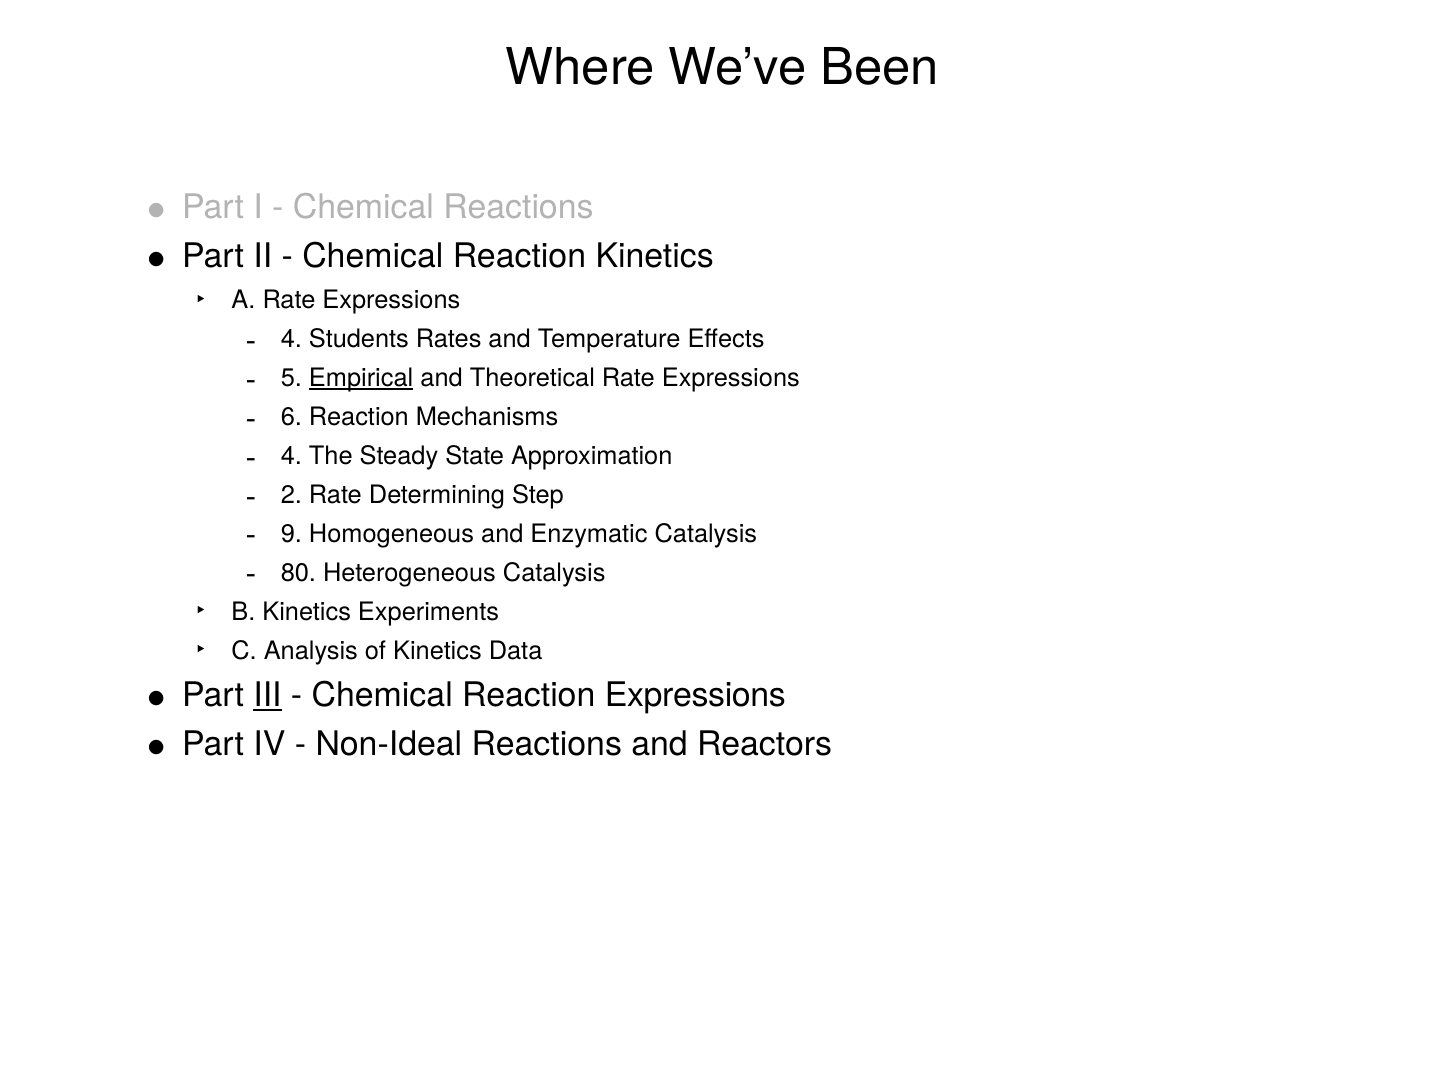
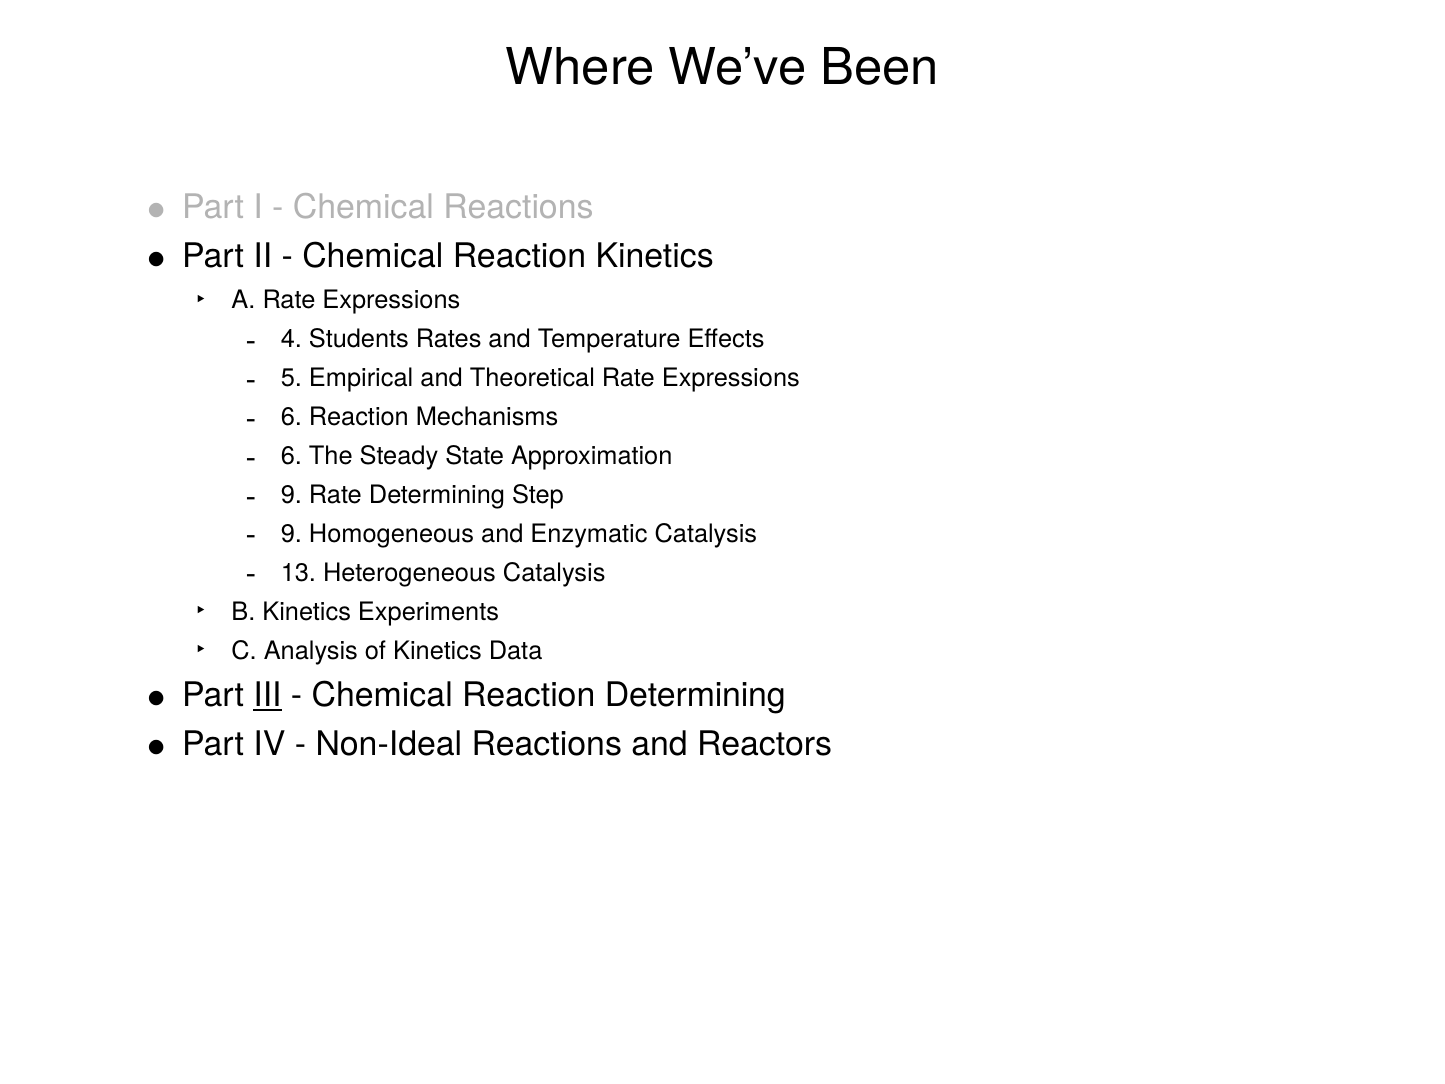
Empirical underline: present -> none (361, 378)
4: 4 -> 6 (291, 456)
2: 2 -> 9 (291, 495)
80: 80 -> 13 (298, 573)
Reaction Expressions: Expressions -> Determining (695, 695)
